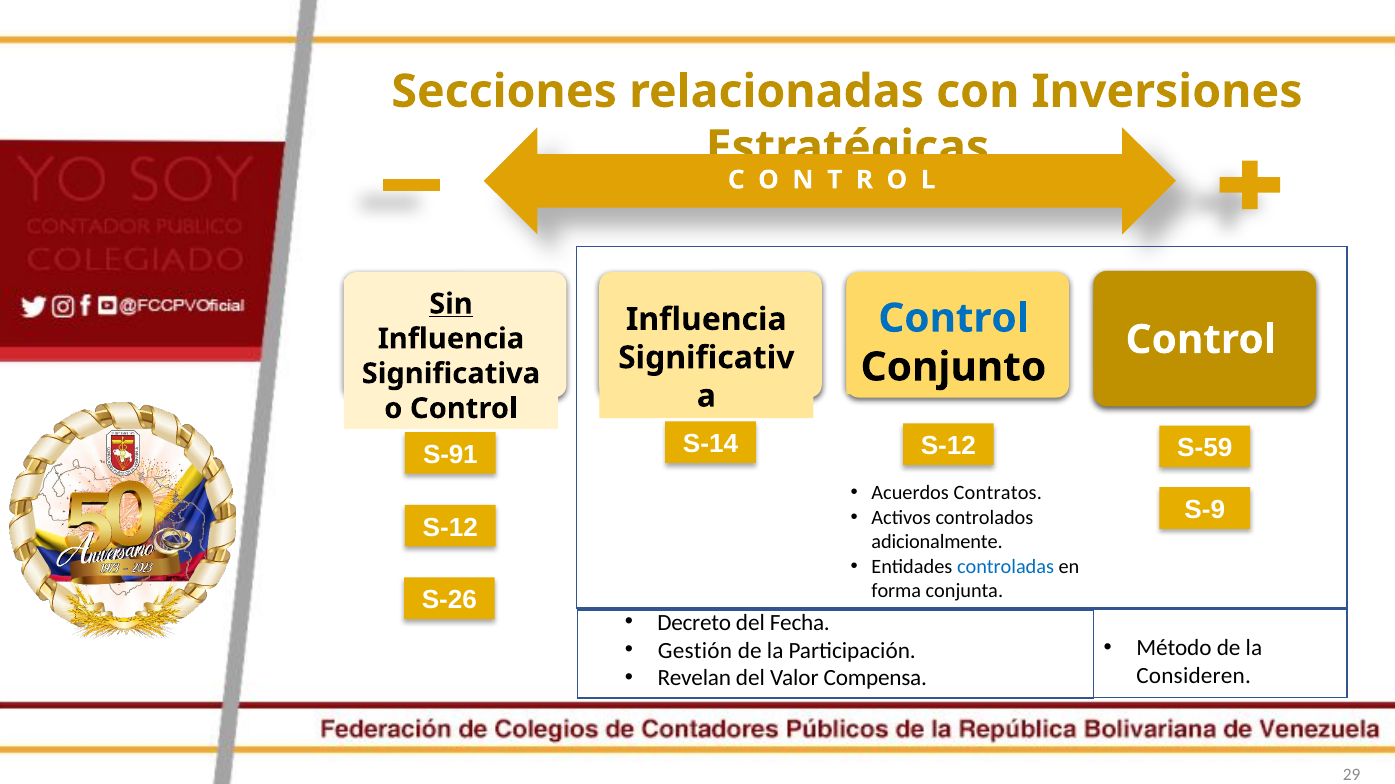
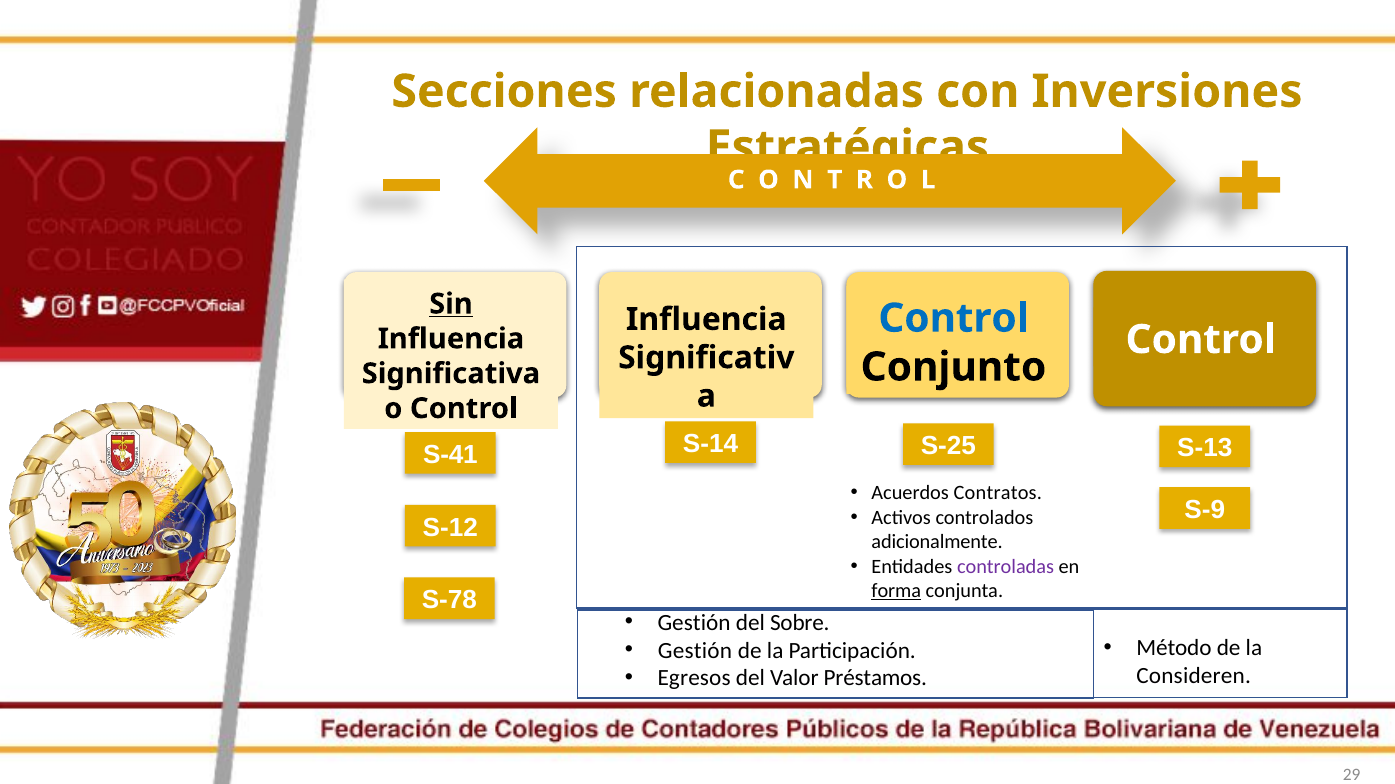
S-12: S-12 -> S-25 (948, 446)
S-59: S-59 -> S-13 (1205, 449)
S-91: S-91 -> S-41 (450, 455)
controladas colour: blue -> purple (1006, 567)
forma underline: none -> present (896, 591)
S-26: S-26 -> S-78 (449, 601)
Decreto: Decreto -> Gestión (694, 623)
Fecha: Fecha -> Sobre (800, 623)
Revelan: Revelan -> Egresos (694, 679)
Compensa: Compensa -> Préstamos (875, 679)
